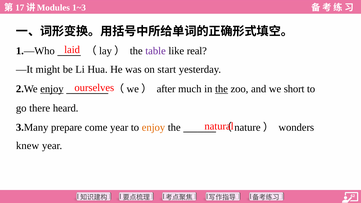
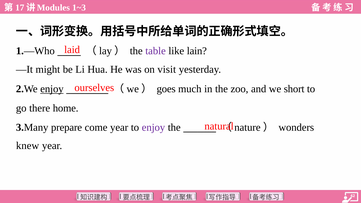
real: real -> lain (197, 51)
start: start -> visit (167, 69)
after: after -> goes (166, 89)
the underline: present -> none (221, 89)
heard: heard -> home (66, 108)
enjoy colour: orange -> purple (153, 127)
